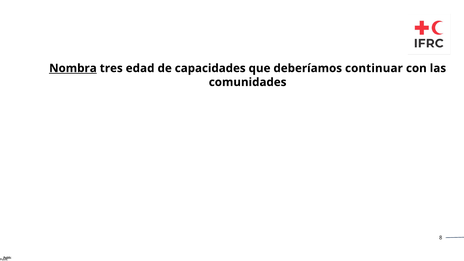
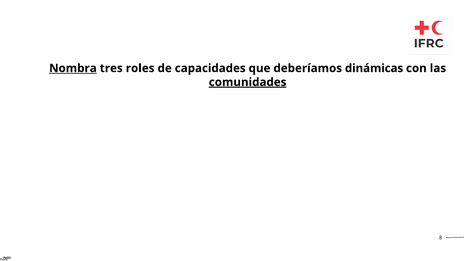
edad: edad -> roles (140, 68)
continuar: continuar -> dinámicas (374, 68)
comunidades underline: none -> present (248, 82)
